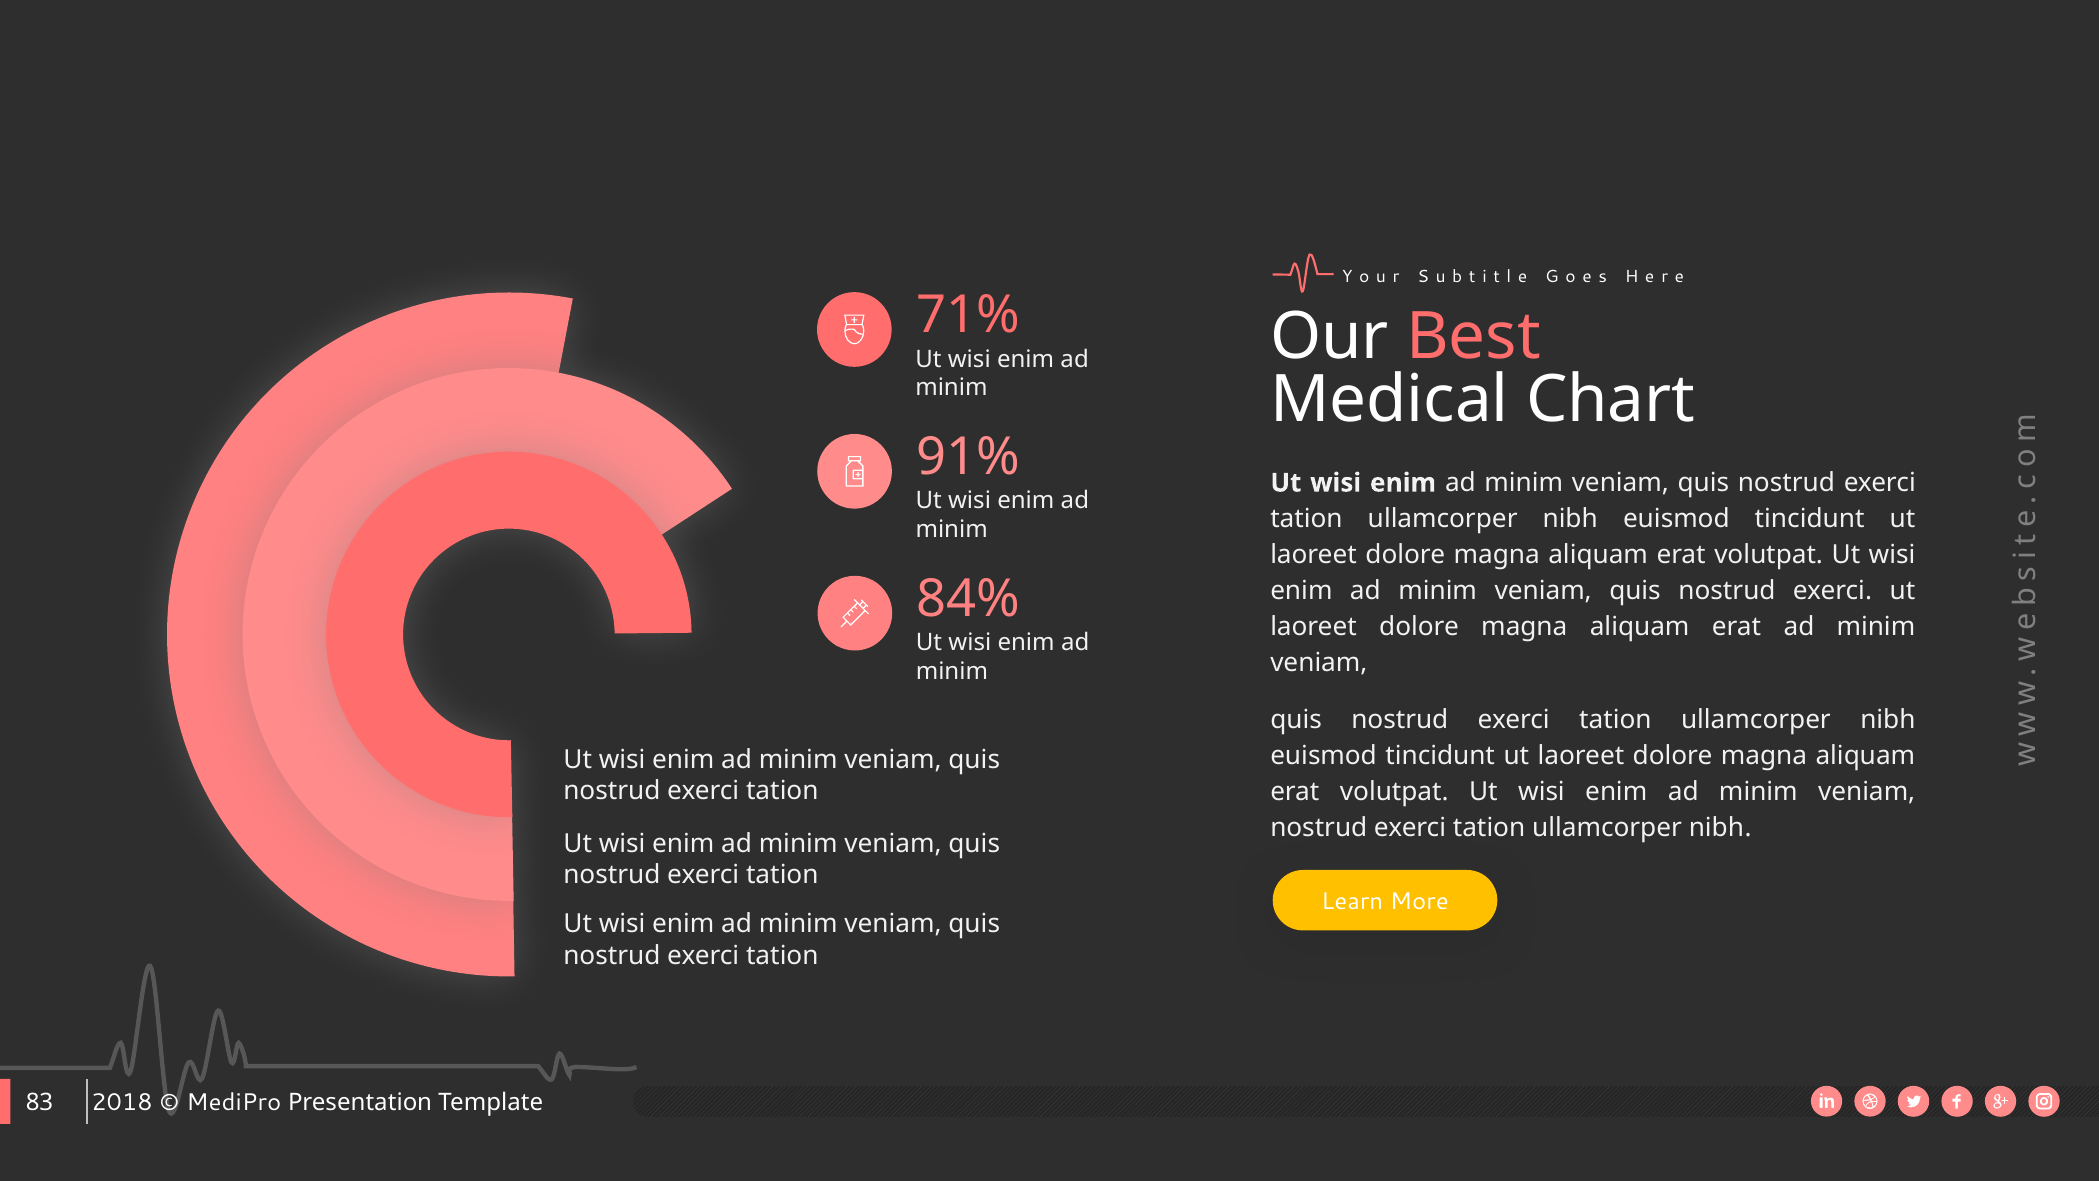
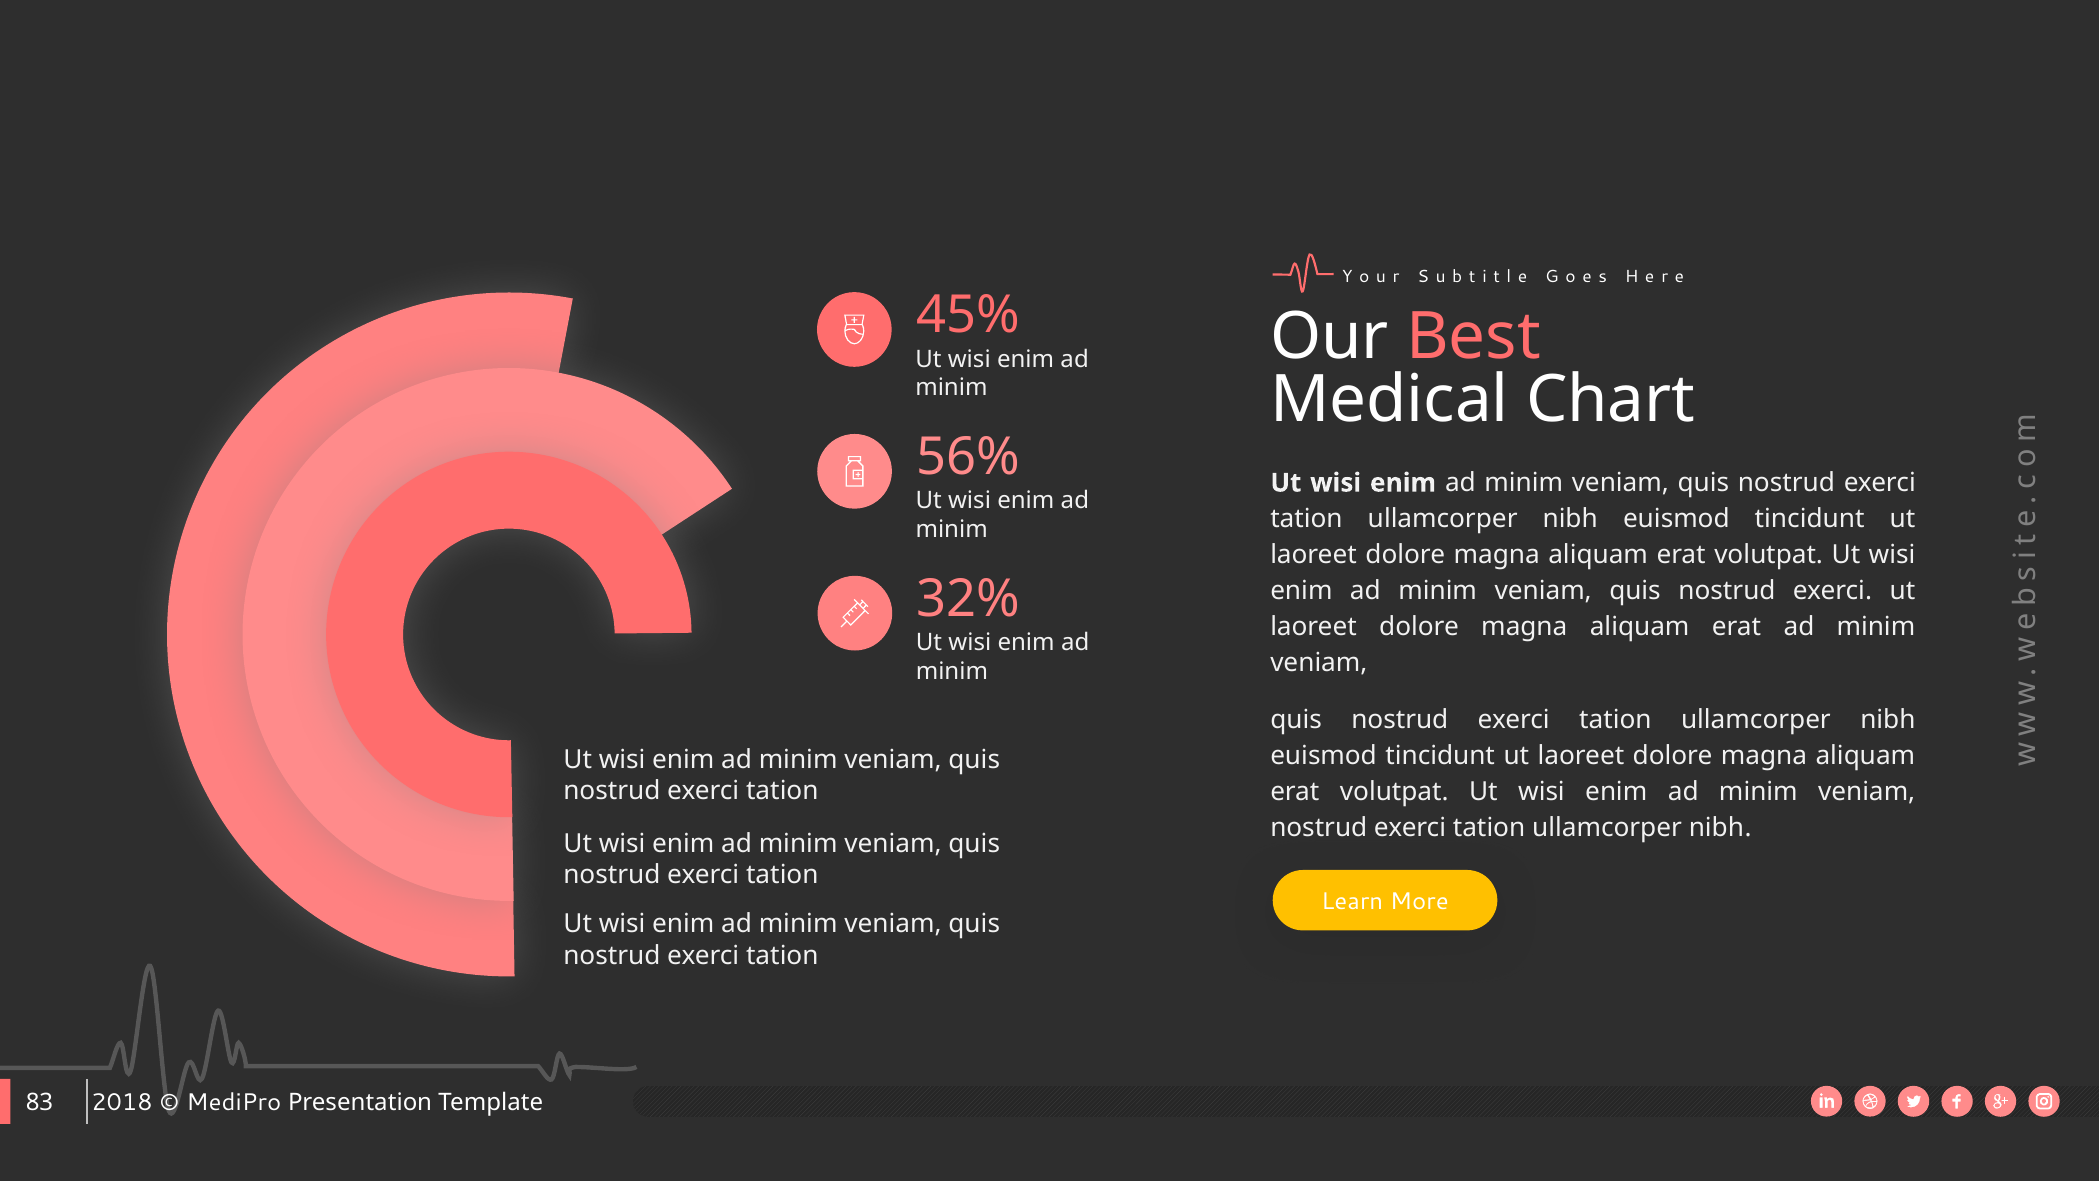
71%: 71% -> 45% (968, 315)
91%: 91% -> 56% (968, 457)
84%: 84% -> 32% (969, 599)
